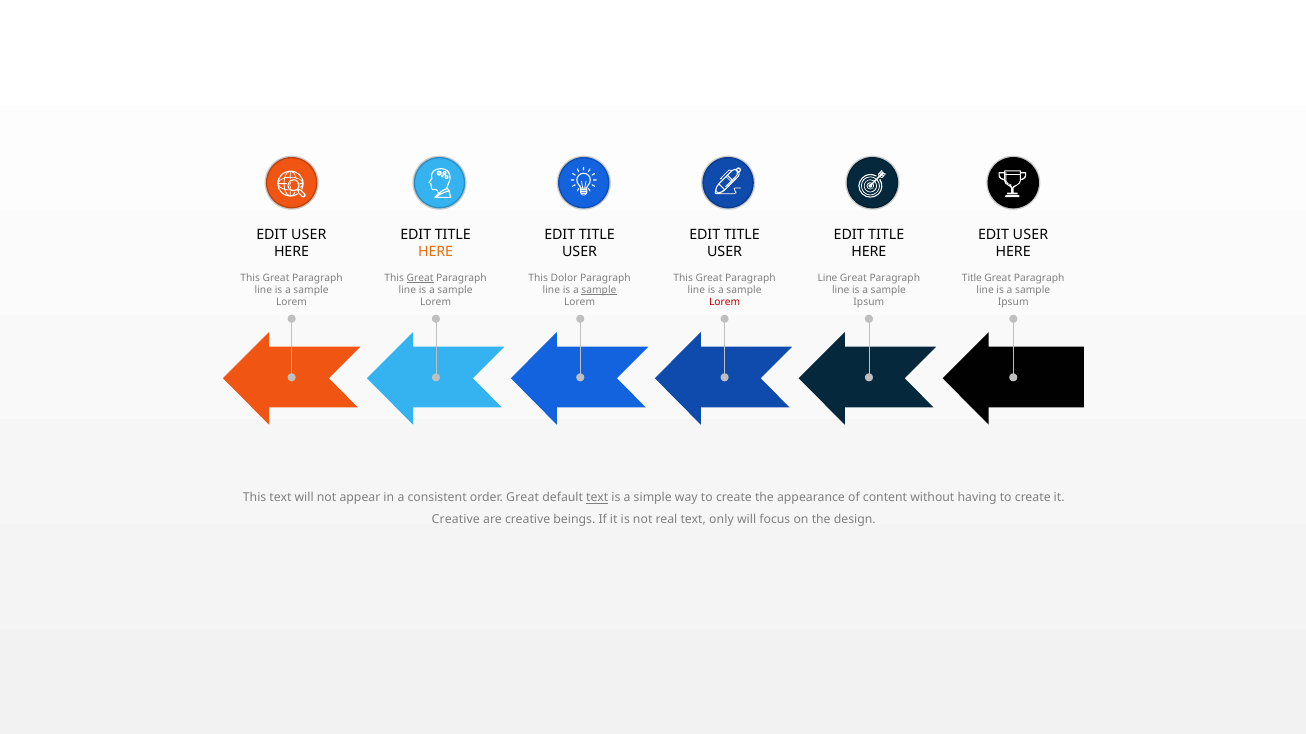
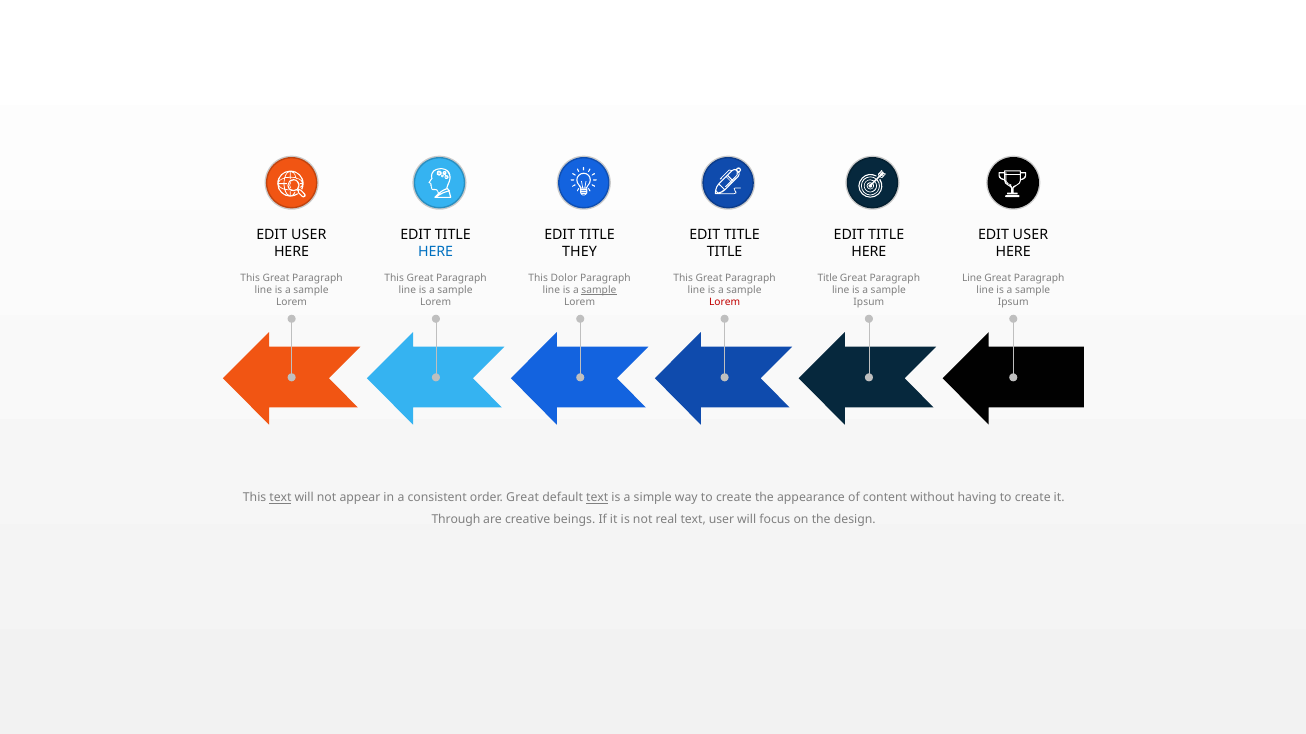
HERE colour: orange -> blue (436, 252)
USER: USER -> THEY (579, 252)
USER: USER -> TITLE (725, 252)
Great underline: present -> none (420, 278)
Line: Line -> Title (828, 278)
Title: Title -> Line (972, 278)
text underline: none -> present (280, 498)
Creative: Creative -> Through (456, 520)
text only: only -> user (722, 520)
